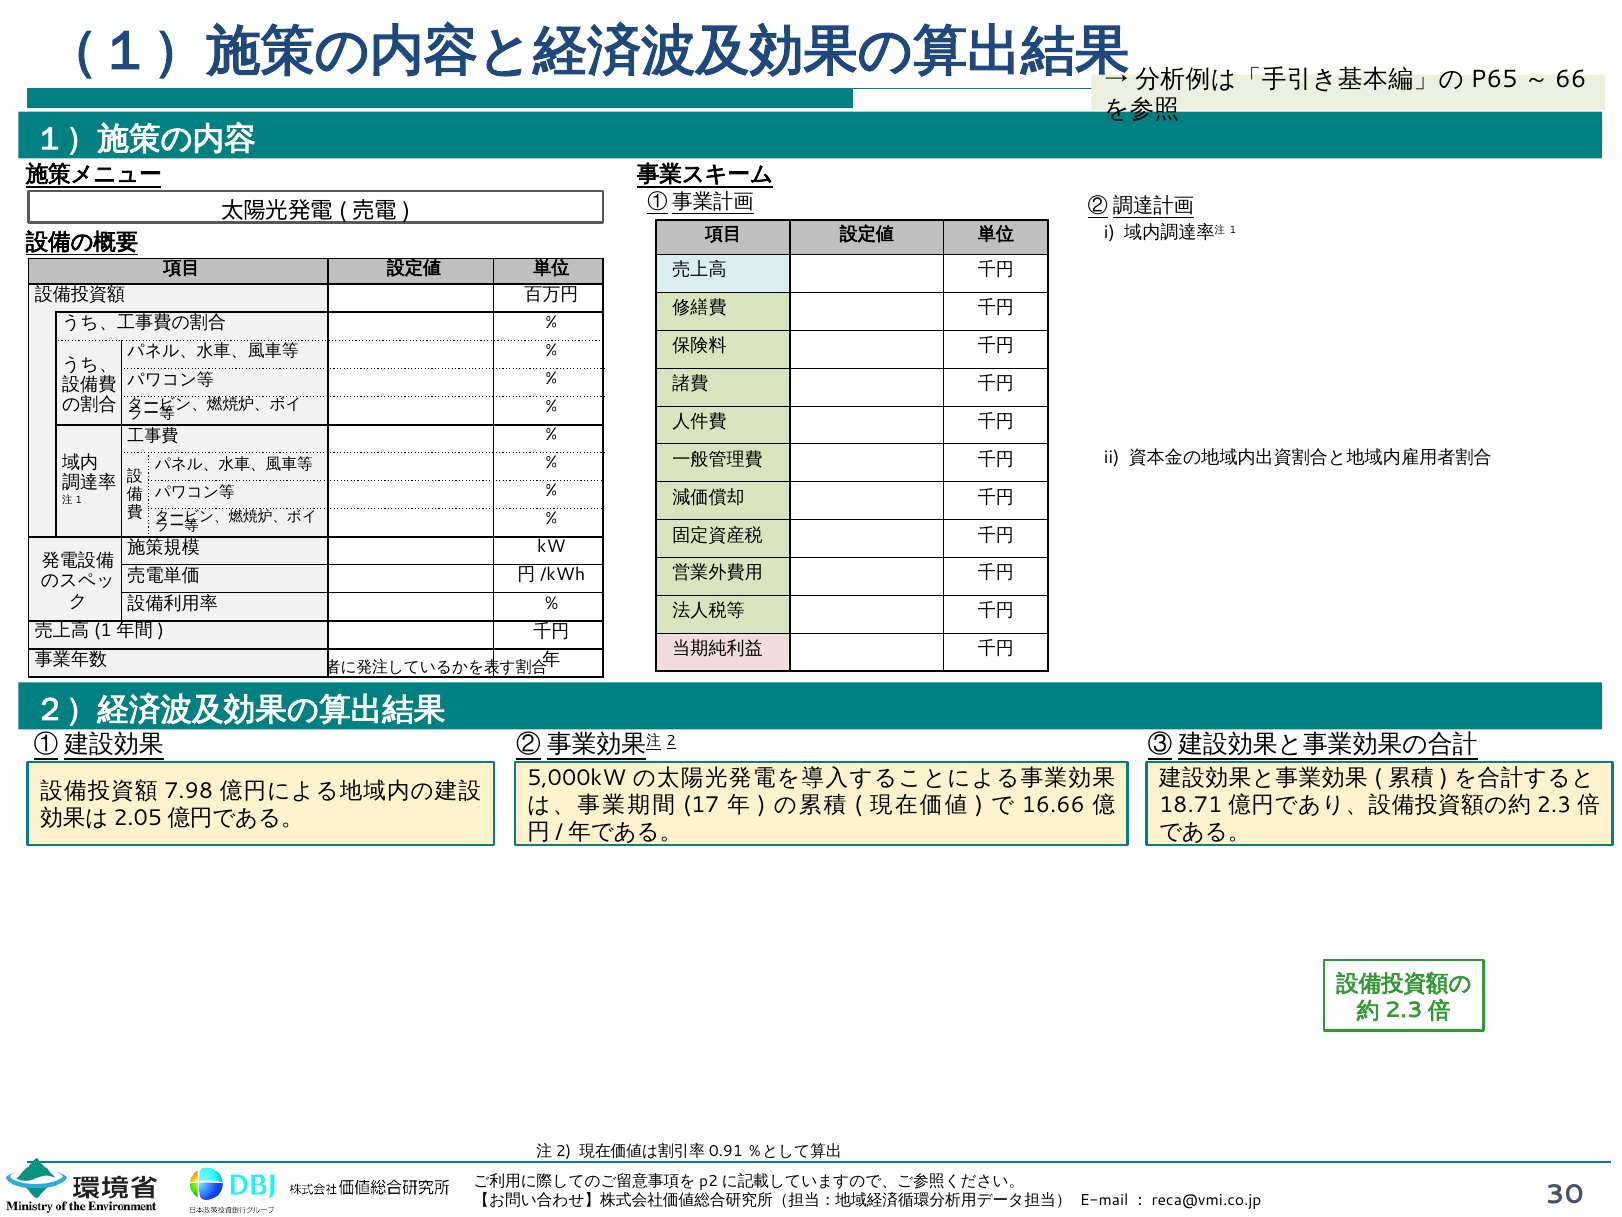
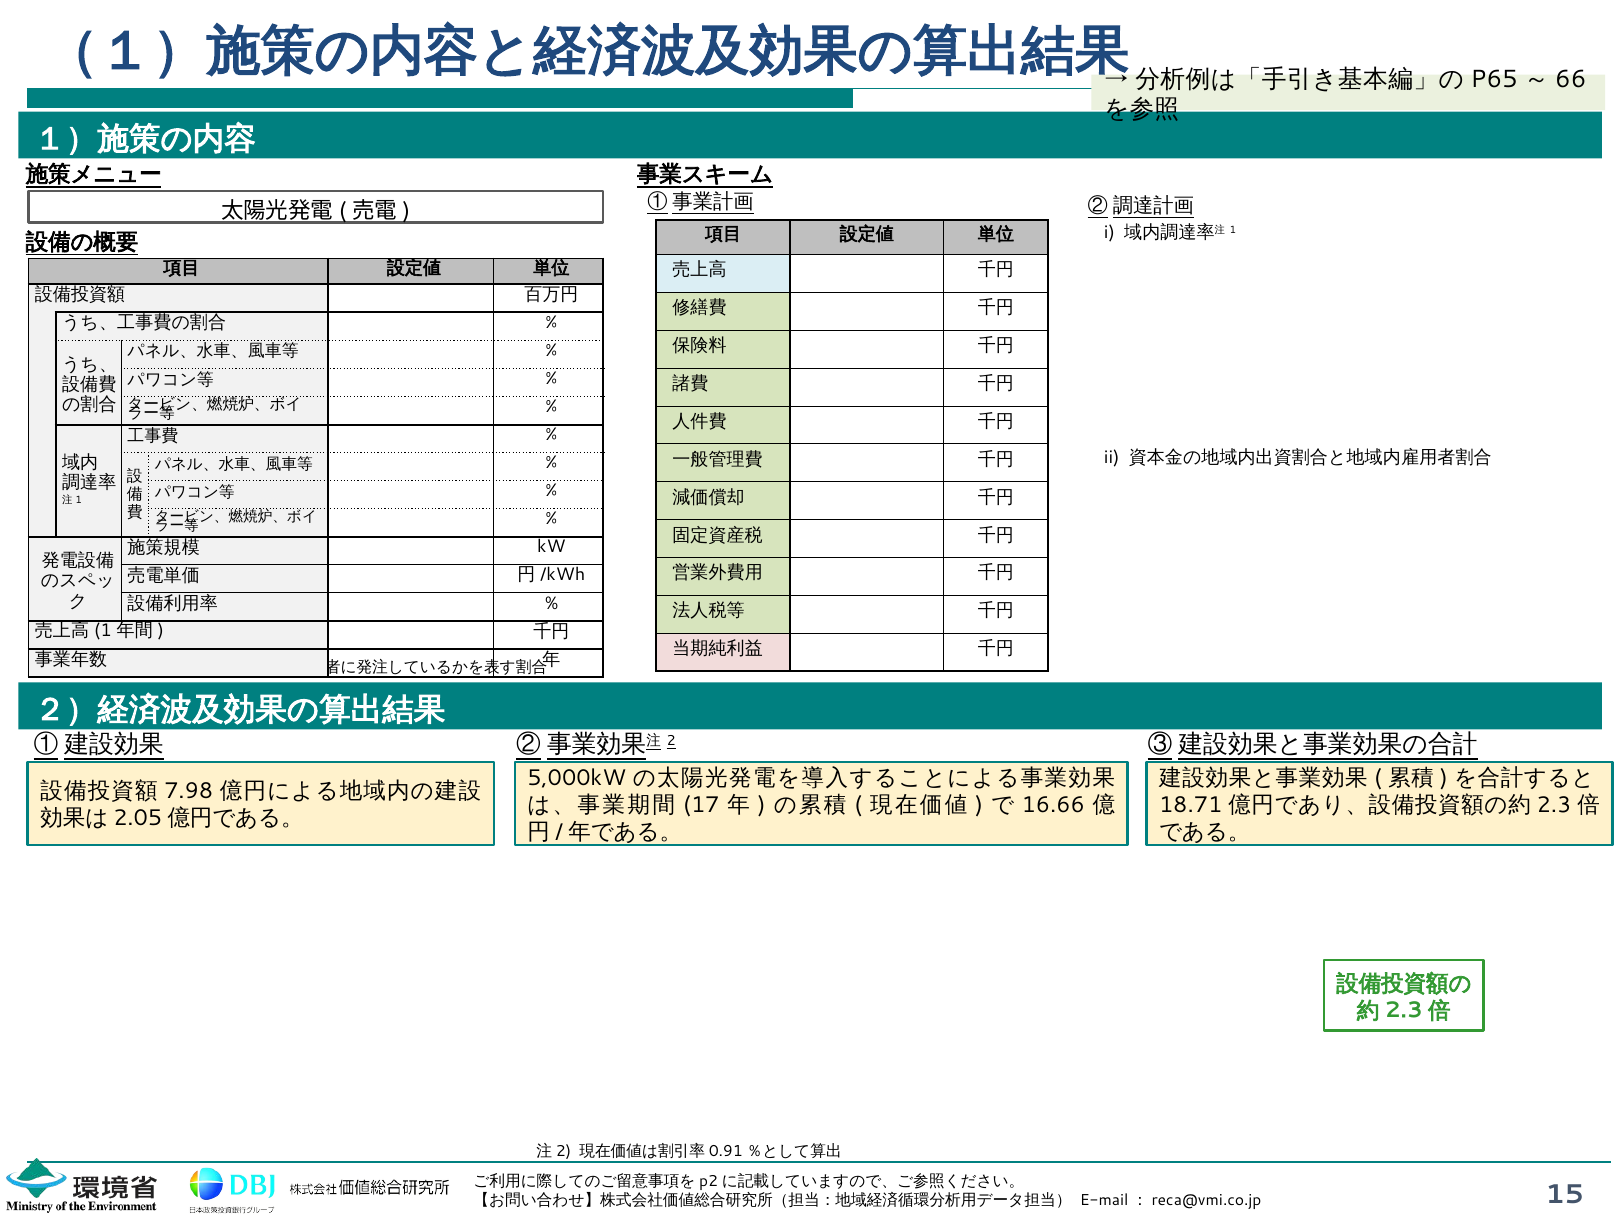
30: 30 -> 15 (1565, 1194)
